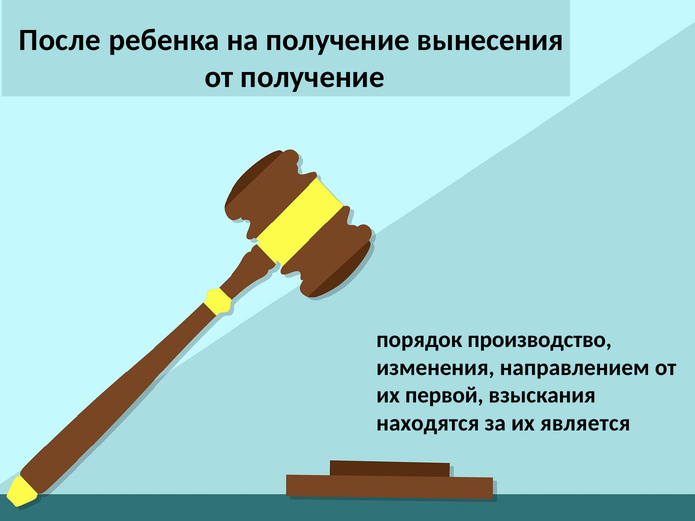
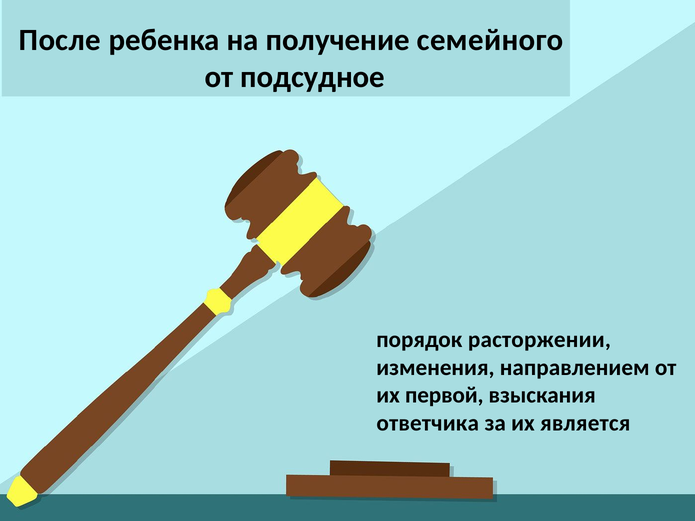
вынесения: вынесения -> семейного (490, 40)
от получение: получение -> подсудное (313, 77)
производство: производство -> расторжении (539, 340)
находятся: находятся -> ответчика (428, 423)
